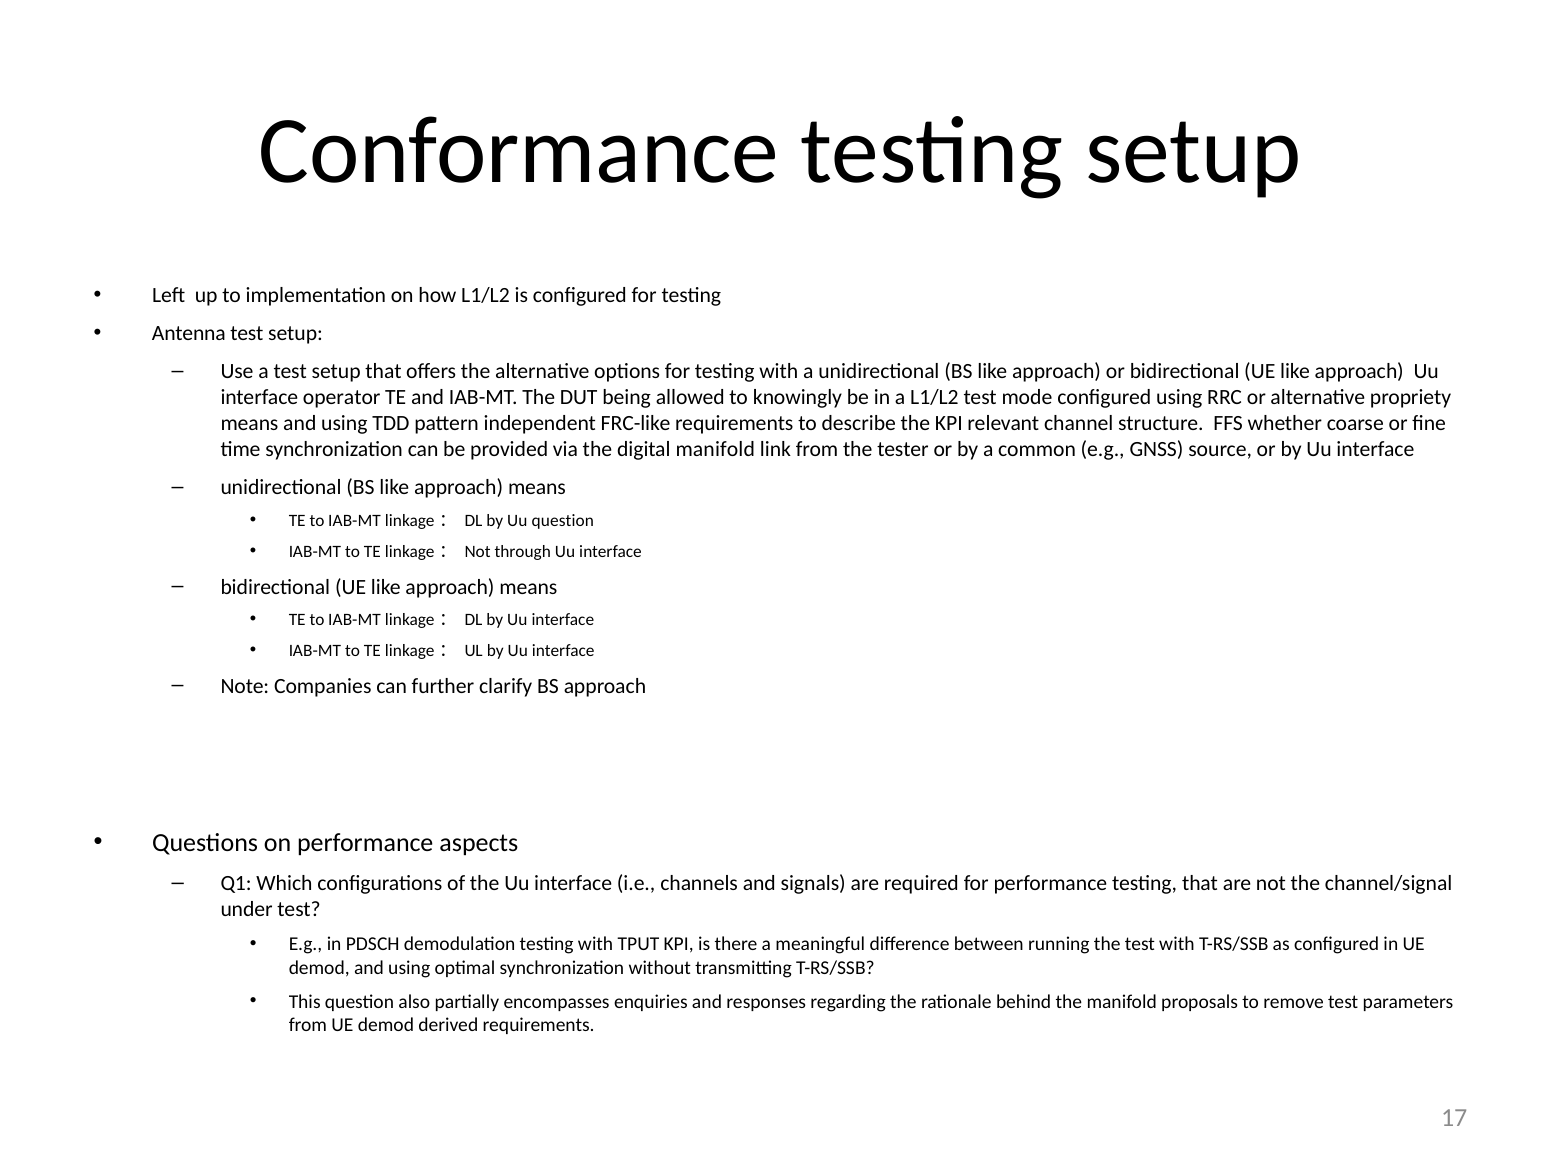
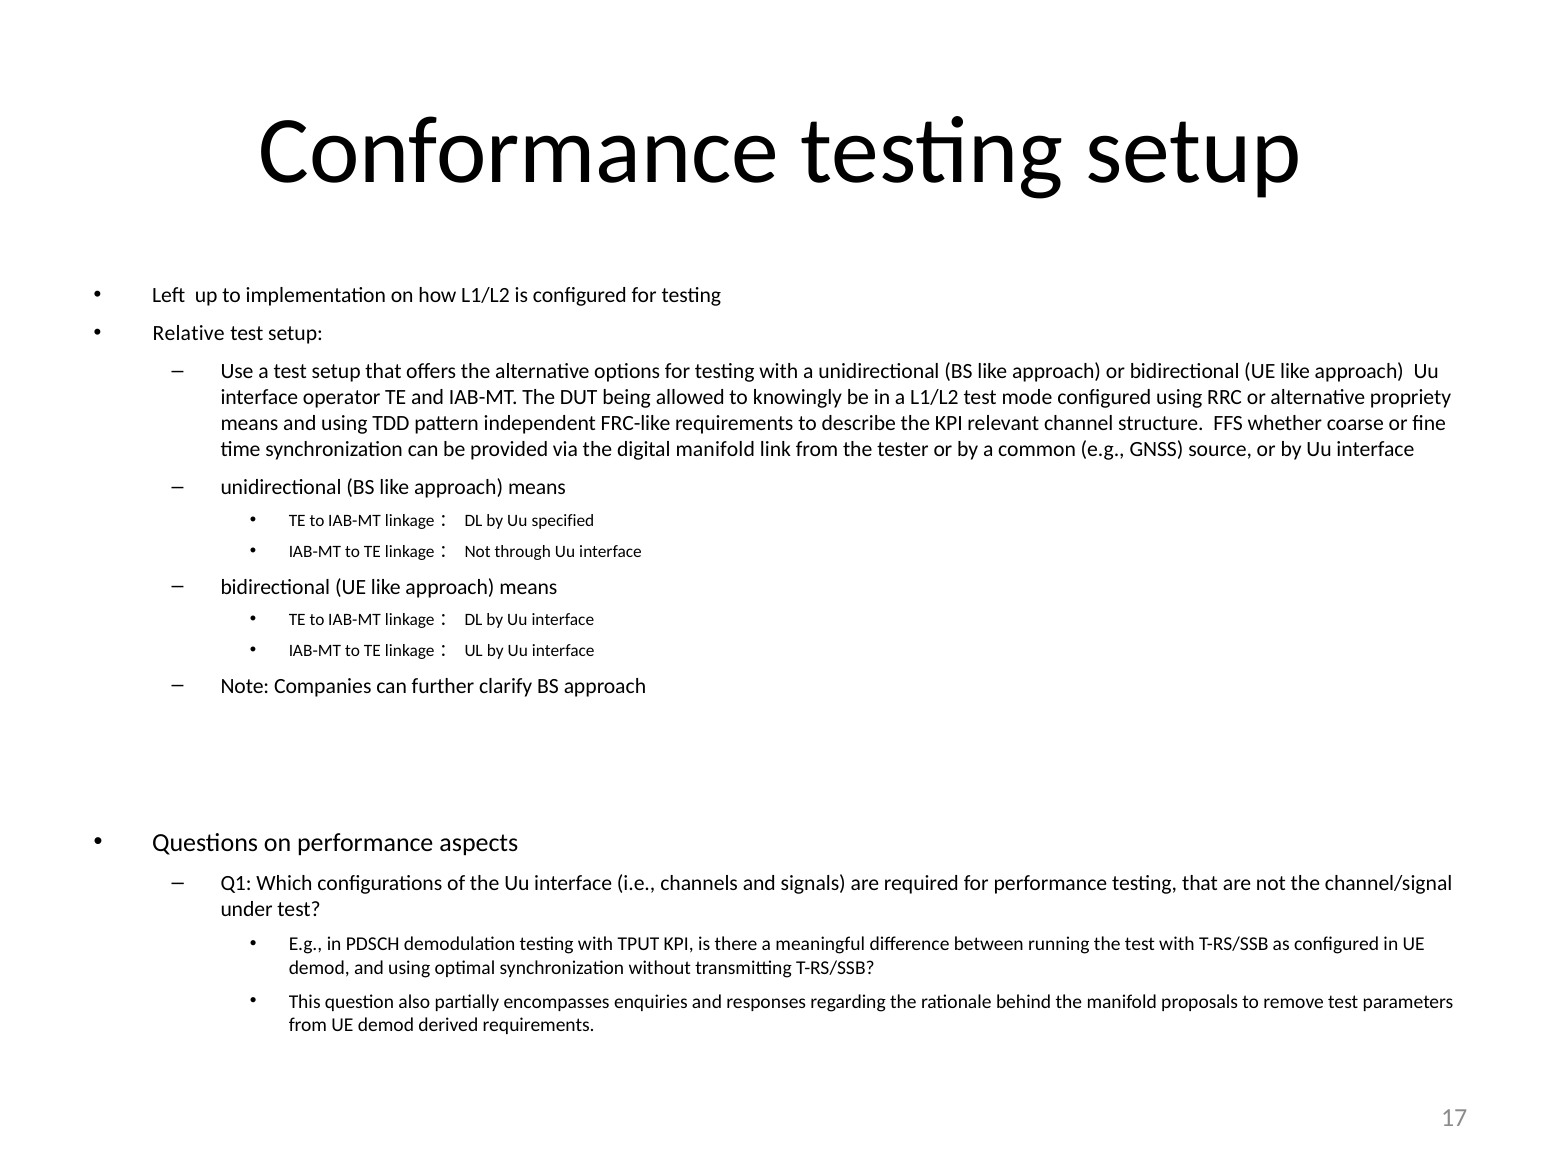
Antenna: Antenna -> Relative (189, 334)
Uu question: question -> specified (563, 521)
